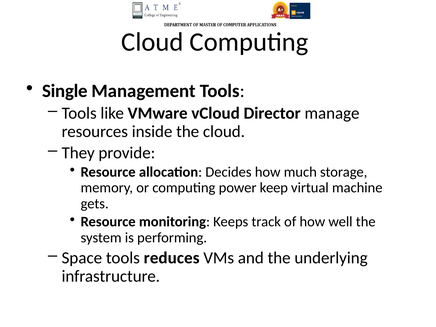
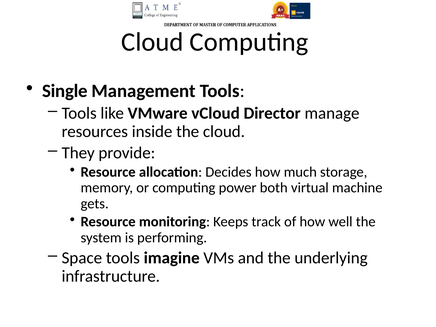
keep: keep -> both (274, 188)
reduces: reduces -> imagine (172, 258)
